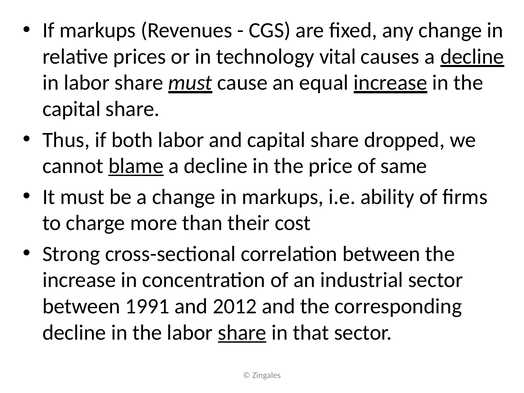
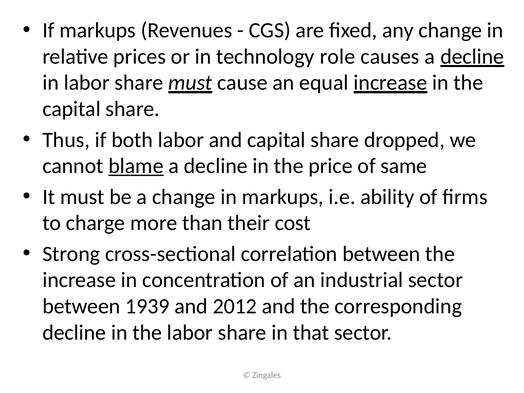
vital: vital -> role (337, 57)
1991: 1991 -> 1939 (147, 306)
share underline: present -> none (242, 333)
